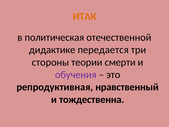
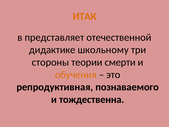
политическая: политическая -> представляет (54, 37)
передается: передается -> школьному (103, 50)
обучения colour: purple -> orange (76, 75)
нравственный: нравственный -> познаваемого (127, 87)
